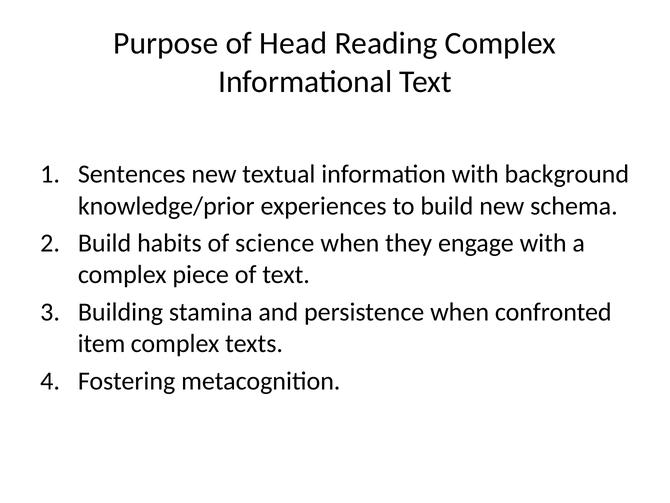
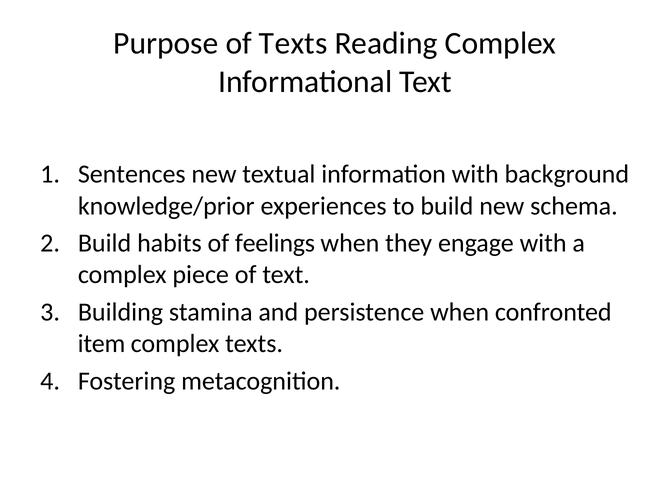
of Head: Head -> Texts (293, 43)
science: science -> feelings (275, 243)
